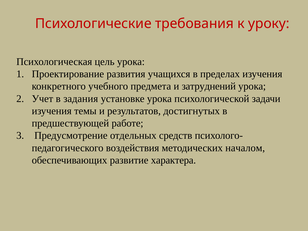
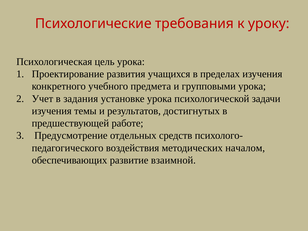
затруднений: затруднений -> групповыми (209, 86)
характера: характера -> взаимной (173, 160)
